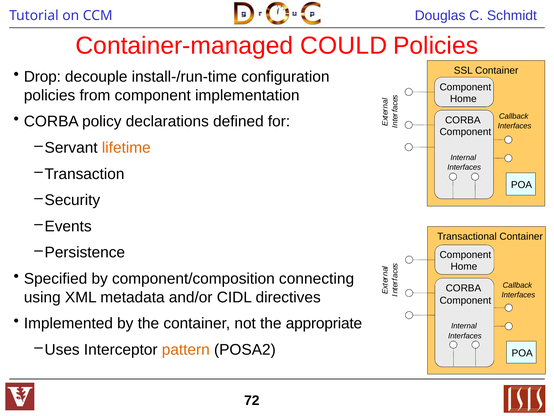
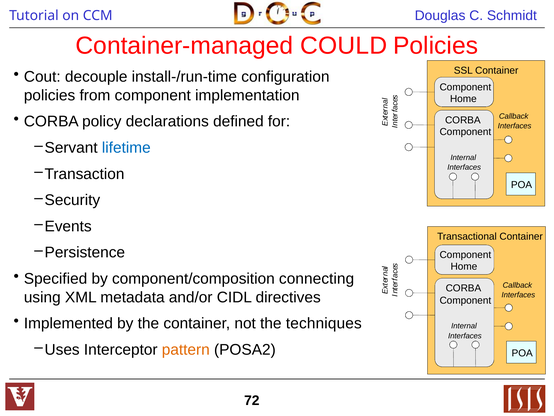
Drop: Drop -> Cout (42, 77)
lifetime colour: orange -> blue (126, 148)
appropriate: appropriate -> techniques (324, 323)
